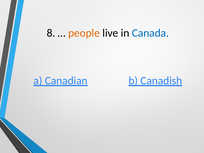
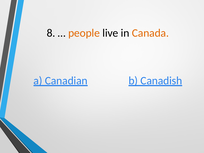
Canada colour: blue -> orange (150, 33)
